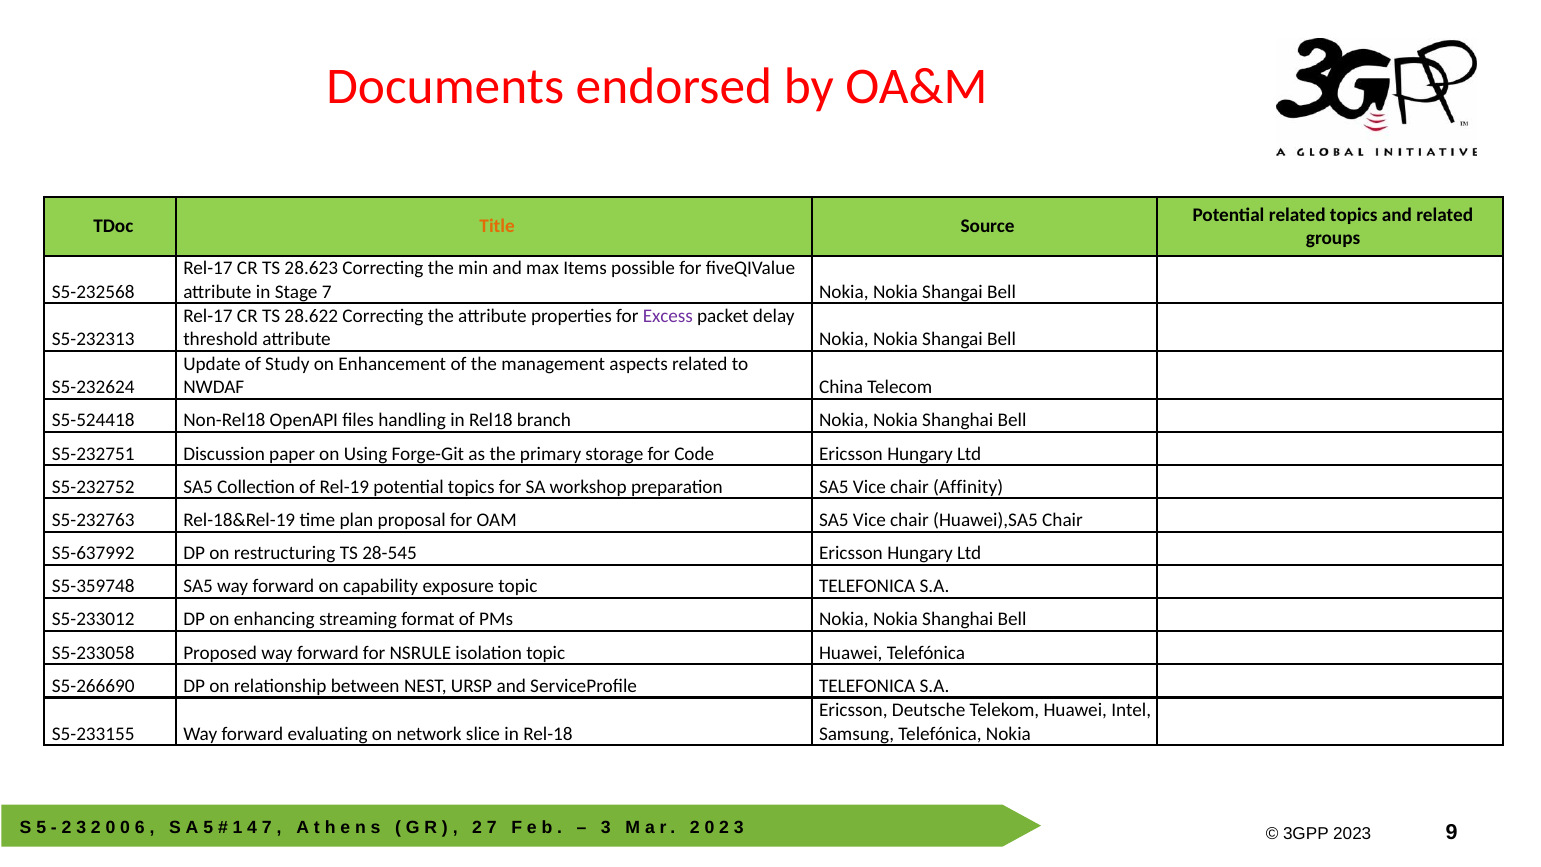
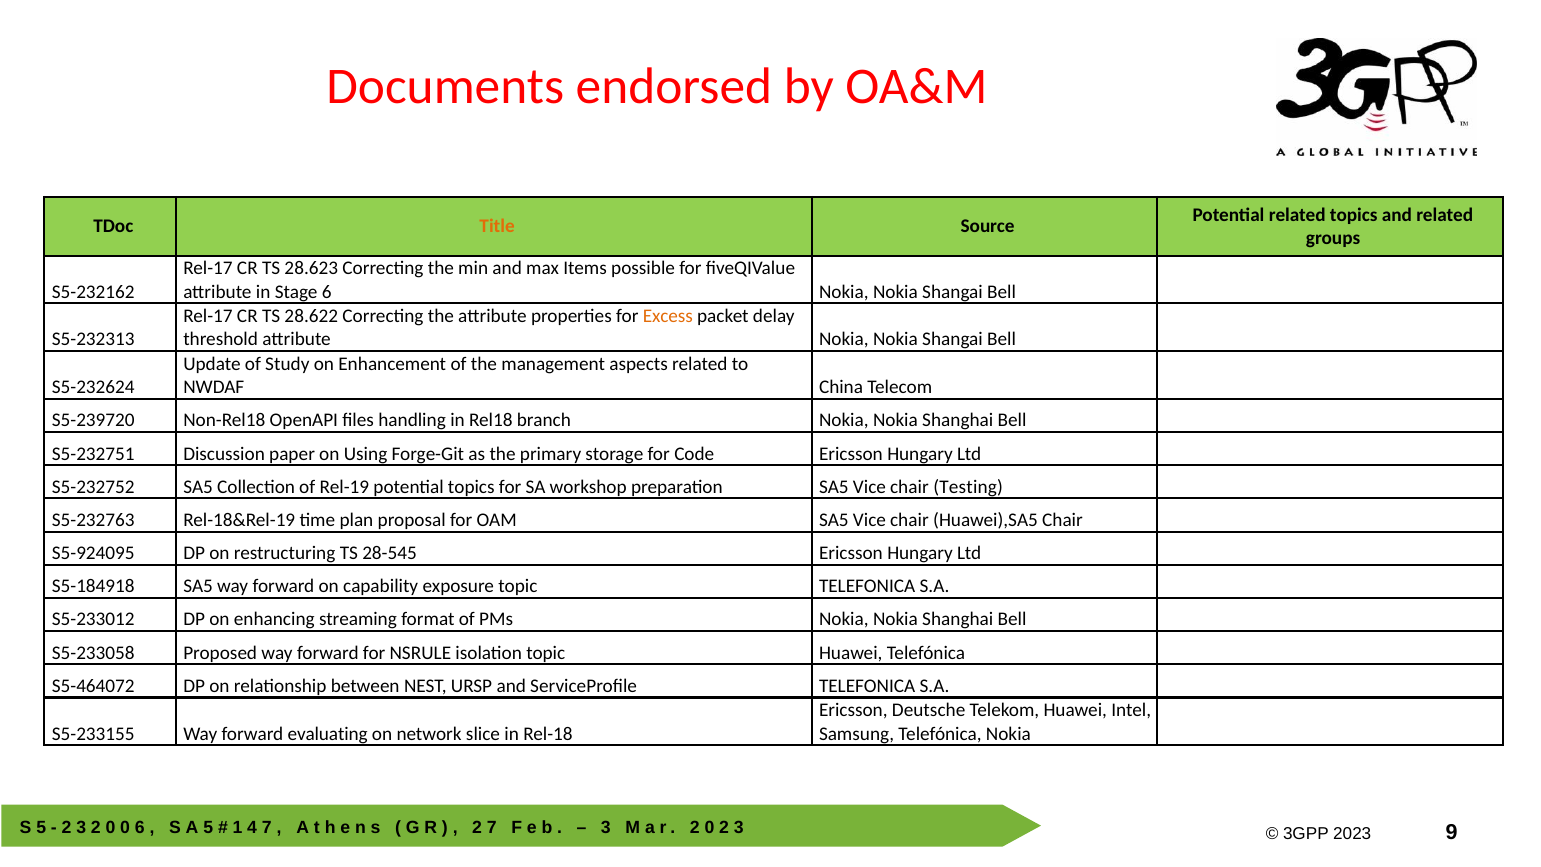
S5-232568: S5-232568 -> S5-232162 (93, 292)
Stage 7: 7 -> 6 (327, 292)
Excess colour: purple -> orange (668, 316)
S5-524418: S5-524418 -> S5-239720 (93, 420)
Affinity: Affinity -> Testing (968, 487)
S5-637992: S5-637992 -> S5-924095 (93, 553)
S5-359748: S5-359748 -> S5-184918 (93, 586)
S5-266690: S5-266690 -> S5-464072 (93, 686)
